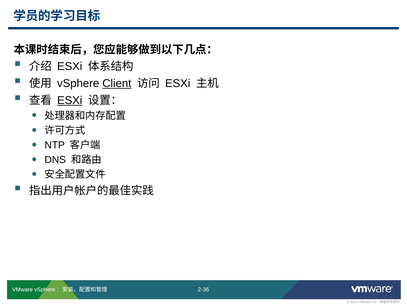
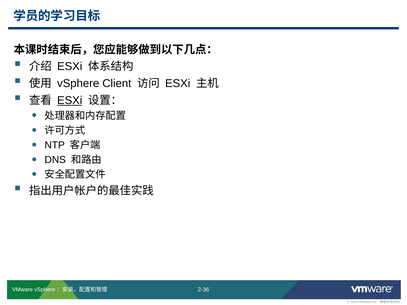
Client underline: present -> none (117, 84)
